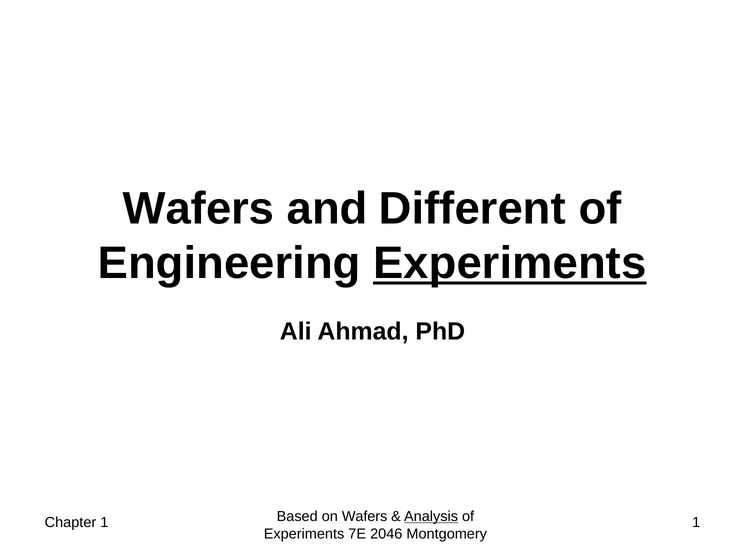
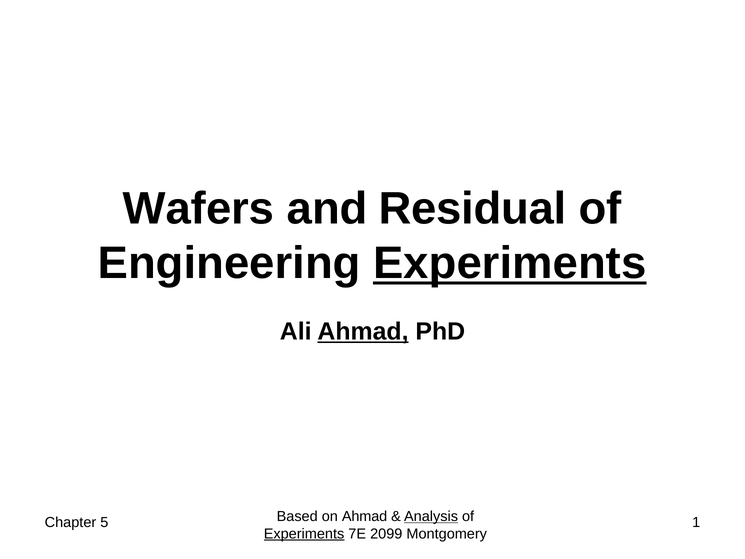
Different: Different -> Residual (473, 209)
Ahmad underline: none -> present (363, 331)
Chapter 1: 1 -> 5 (104, 522)
on Wafers: Wafers -> Ahmad (365, 516)
Experiments underline: none -> present (304, 534)
2046: 2046 -> 2099 (386, 534)
